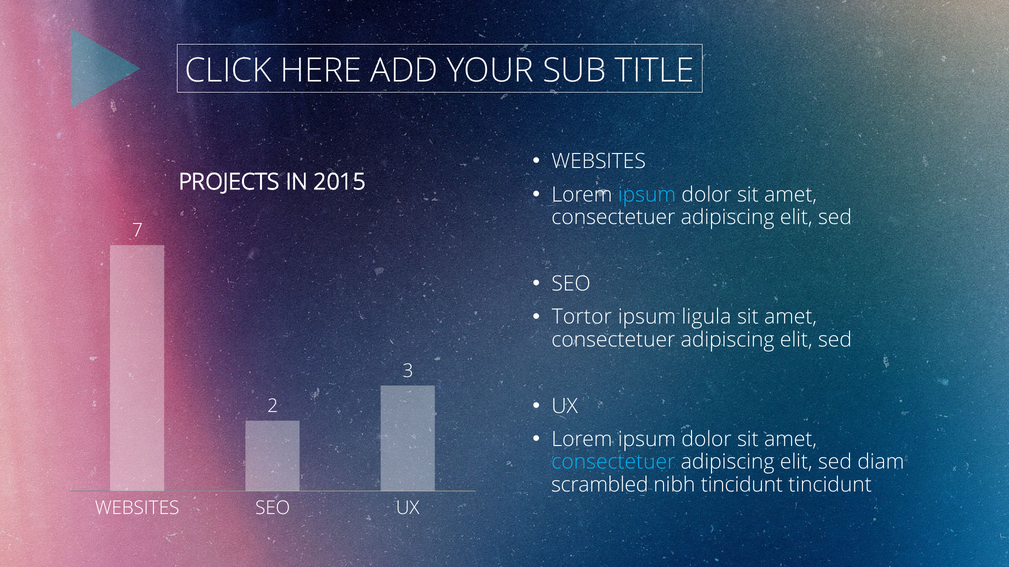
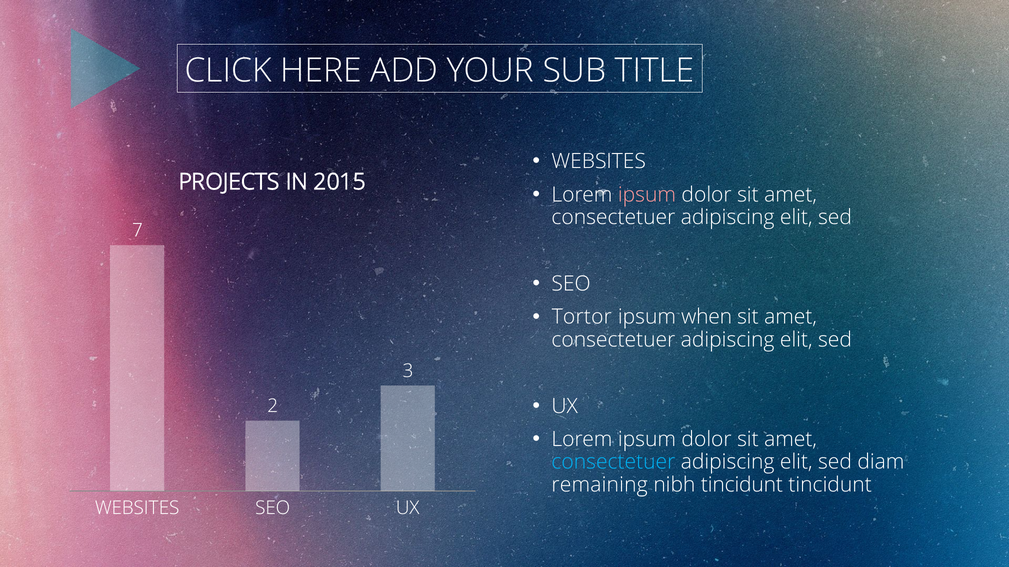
ipsum colour: light blue -> pink (647, 195)
ligula: ligula -> when (707, 317)
scrambled: scrambled -> remaining (600, 485)
